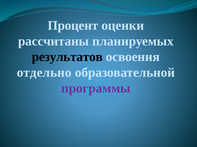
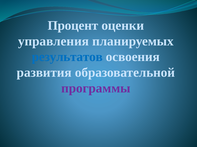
рассчитаны: рассчитаны -> управления (53, 41)
результатов colour: black -> blue (67, 57)
отдельно: отдельно -> развития (44, 73)
